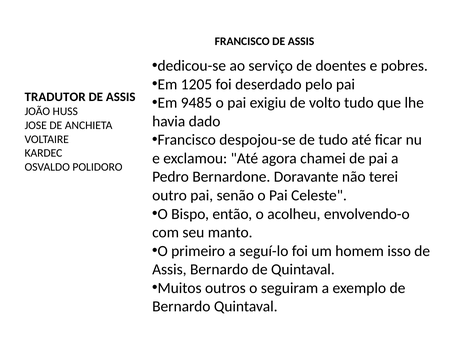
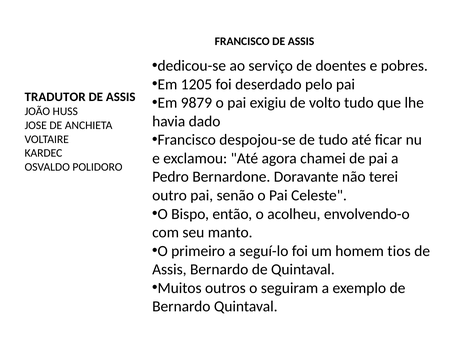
9485: 9485 -> 9879 (196, 103)
isso: isso -> tios (399, 251)
